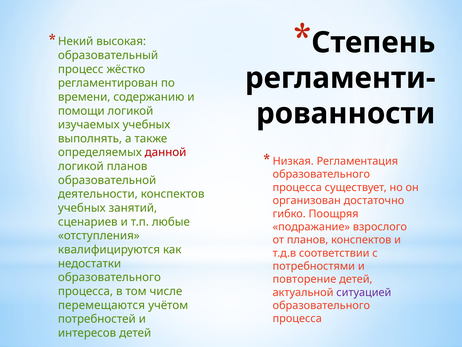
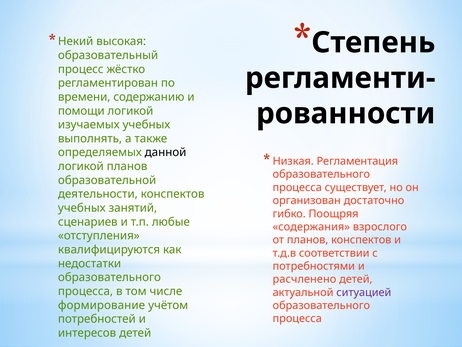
данной colour: red -> black (166, 152)
подражание: подражание -> содержания (311, 227)
повторение: повторение -> расчленено (304, 279)
перемещаются: перемещаются -> формирование (102, 305)
